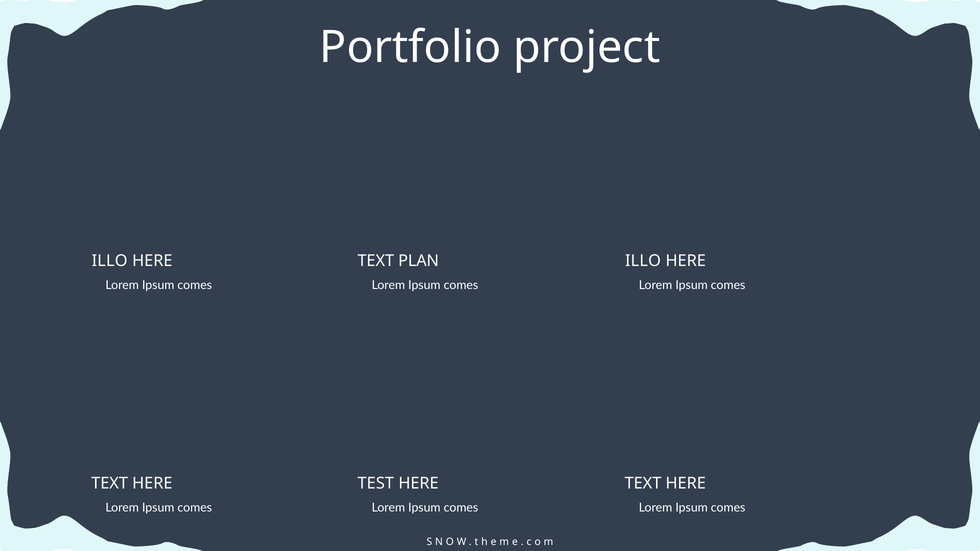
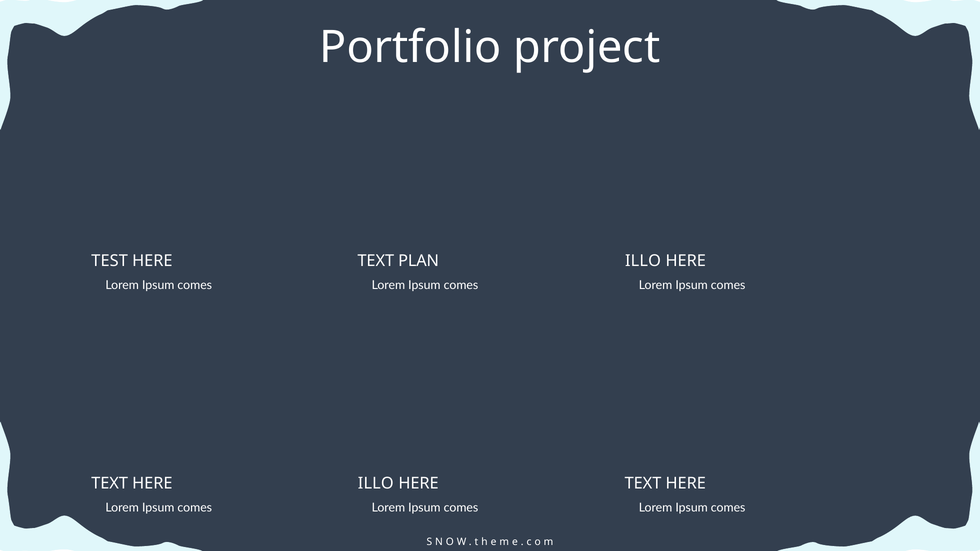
ILLO: ILLO -> TEST (110, 261)
TEST: TEST -> ILLO (376, 484)
